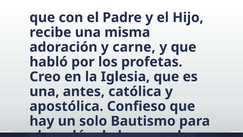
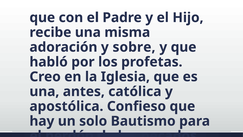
carne: carne -> sobre (134, 47)
